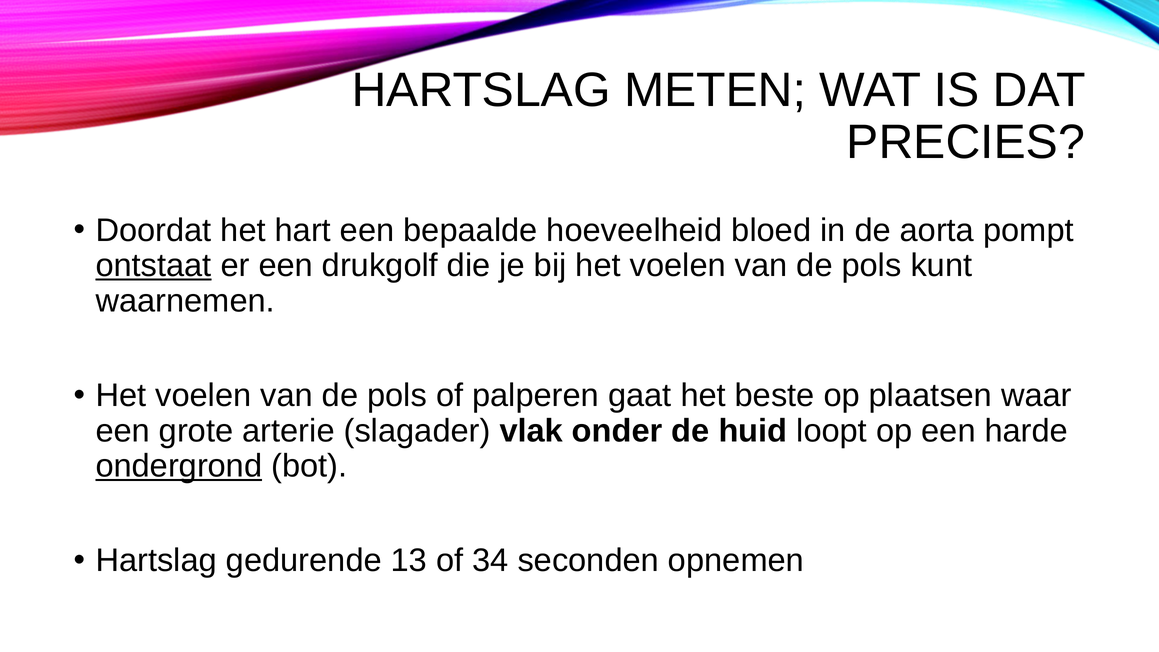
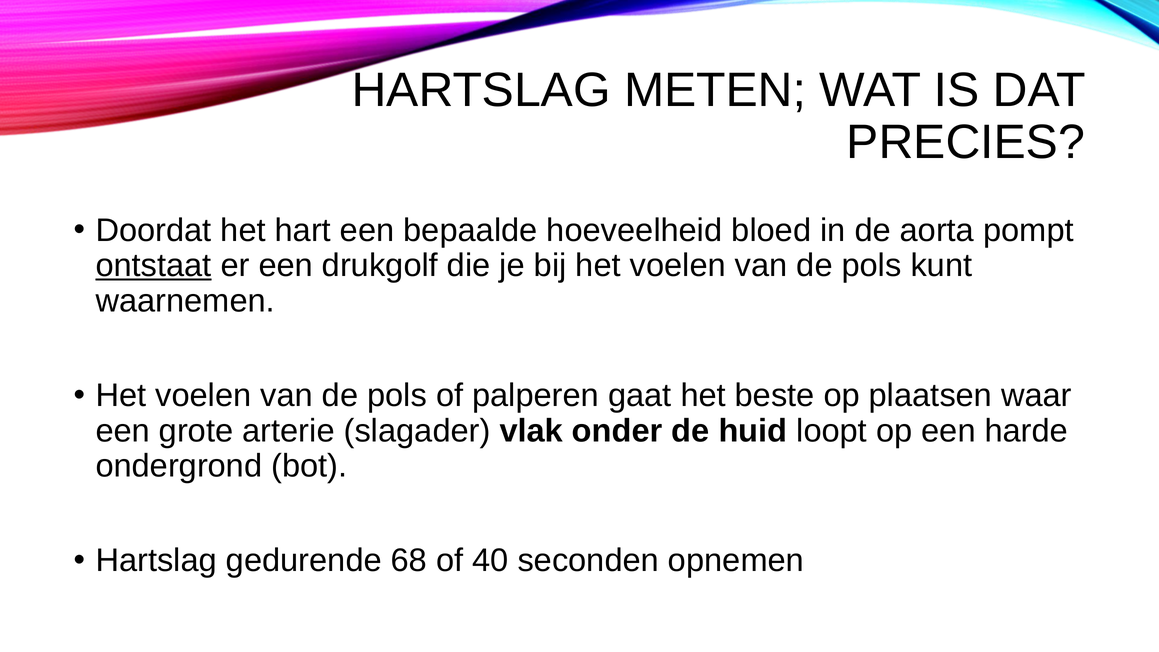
ondergrond underline: present -> none (179, 466)
13: 13 -> 68 (409, 561)
34: 34 -> 40 (490, 561)
